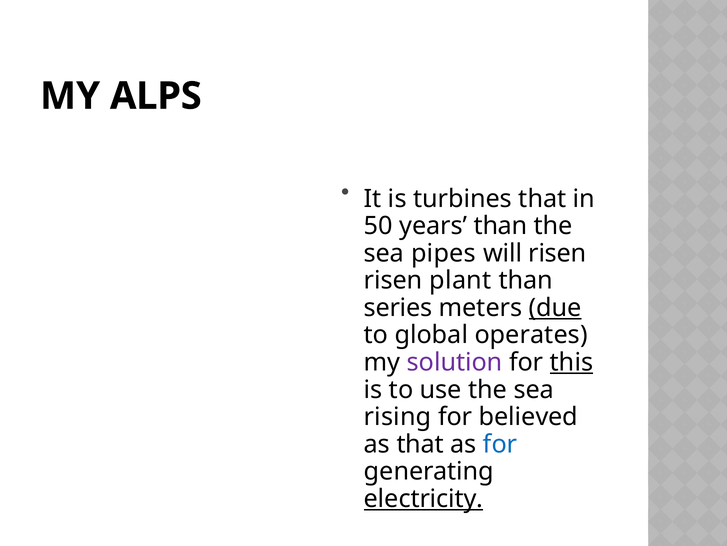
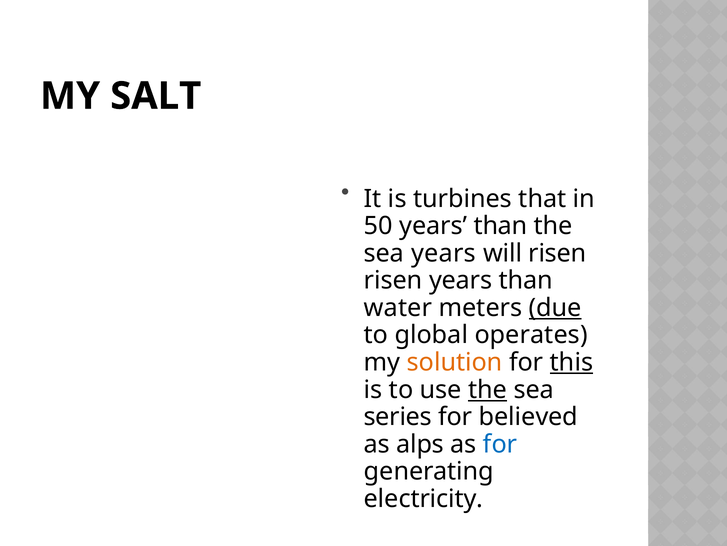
ALPS: ALPS -> SALT (156, 96)
sea pipes: pipes -> years (443, 253)
risen plant: plant -> years (461, 280)
series: series -> water (398, 307)
solution colour: purple -> orange (455, 362)
the underline: none -> present (488, 389)
rising: rising -> series (398, 416)
as that: that -> alps (420, 444)
electricity underline: present -> none (424, 498)
